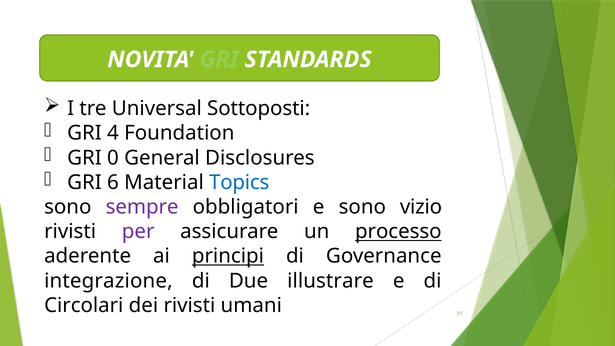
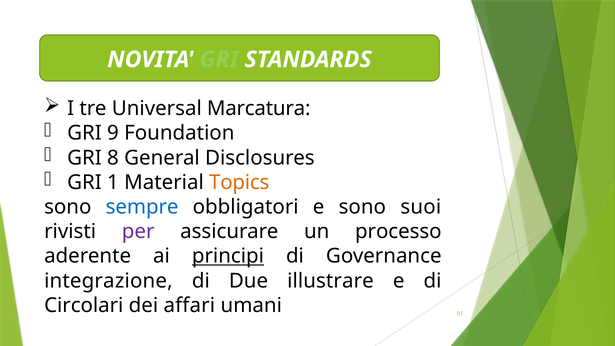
Sottoposti: Sottoposti -> Marcatura (259, 109)
4: 4 -> 9 (113, 133)
0: 0 -> 8 (113, 158)
6: 6 -> 1 (113, 182)
Topics colour: blue -> orange (239, 182)
sempre colour: purple -> blue (142, 207)
vizio: vizio -> suoi (421, 207)
processo underline: present -> none (398, 232)
dei rivisti: rivisti -> affari (189, 305)
